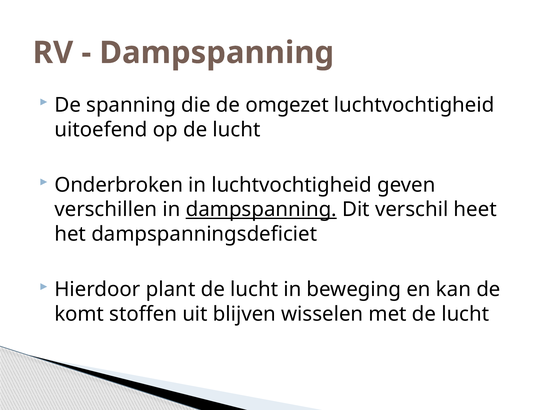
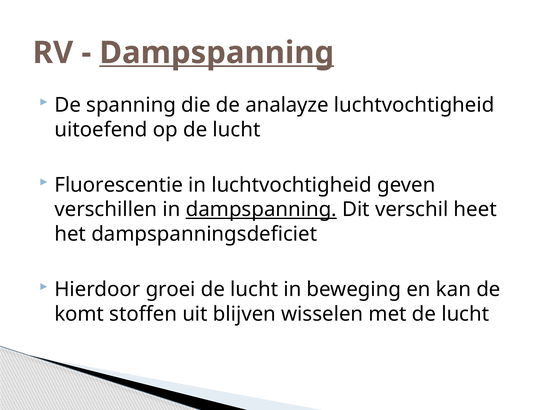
Dampspanning underline: none -> present (217, 53)
omgezet: omgezet -> analayze (287, 105)
Onderbroken: Onderbroken -> Fluorescentie (119, 185)
plant: plant -> groei (171, 289)
